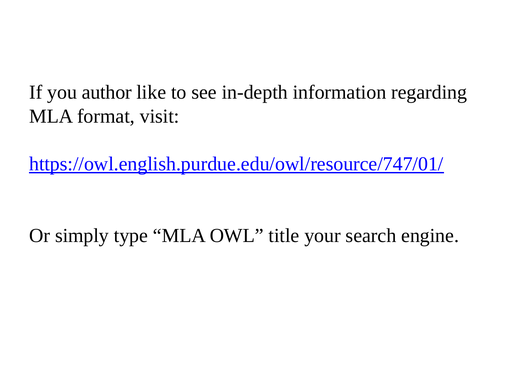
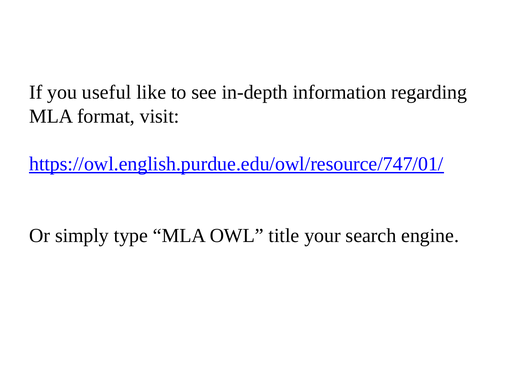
author: author -> useful (107, 92)
